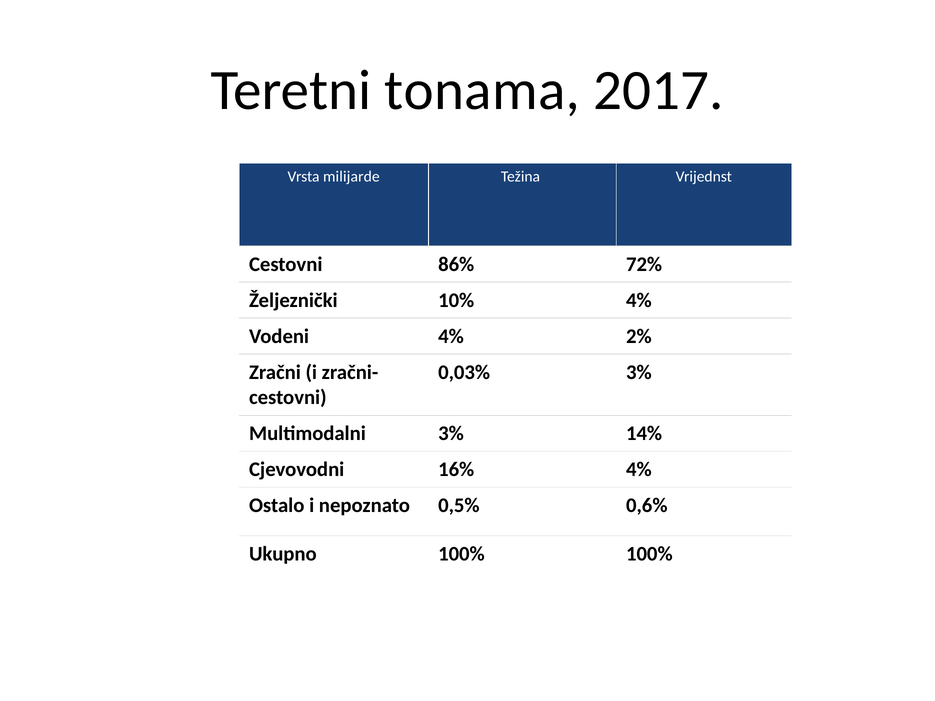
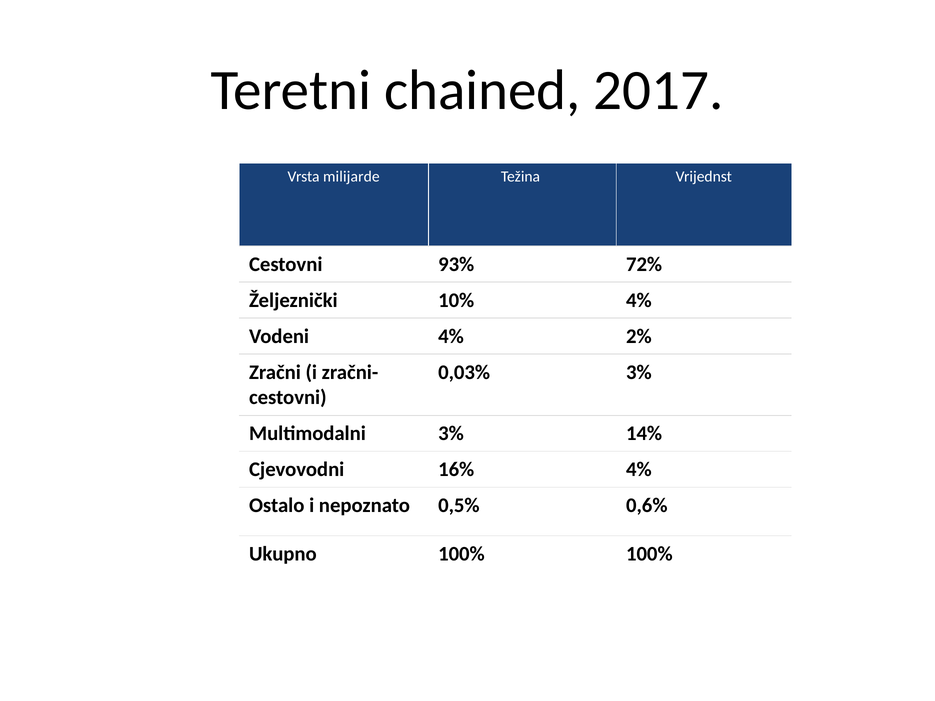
tonama: tonama -> chained (482, 91)
86%: 86% -> 93% (456, 264)
